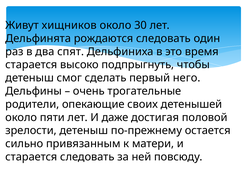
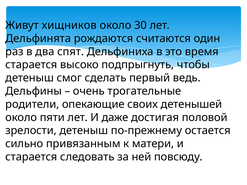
рождаются следовать: следовать -> считаются (163, 39)
него: него -> ведь (187, 78)
